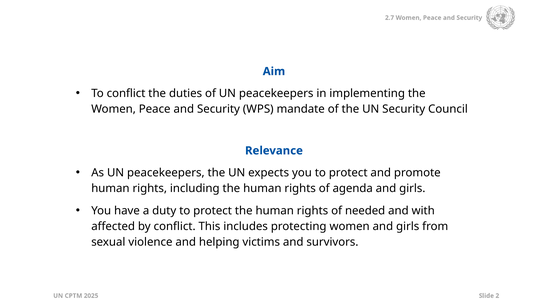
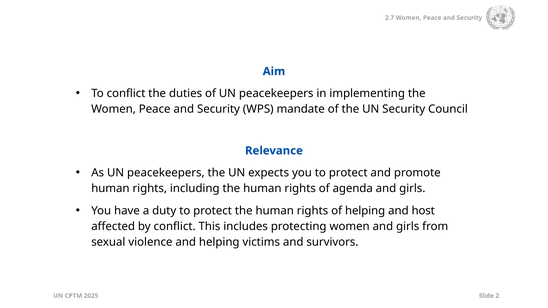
of needed: needed -> helping (365, 211)
with: with -> host (423, 211)
